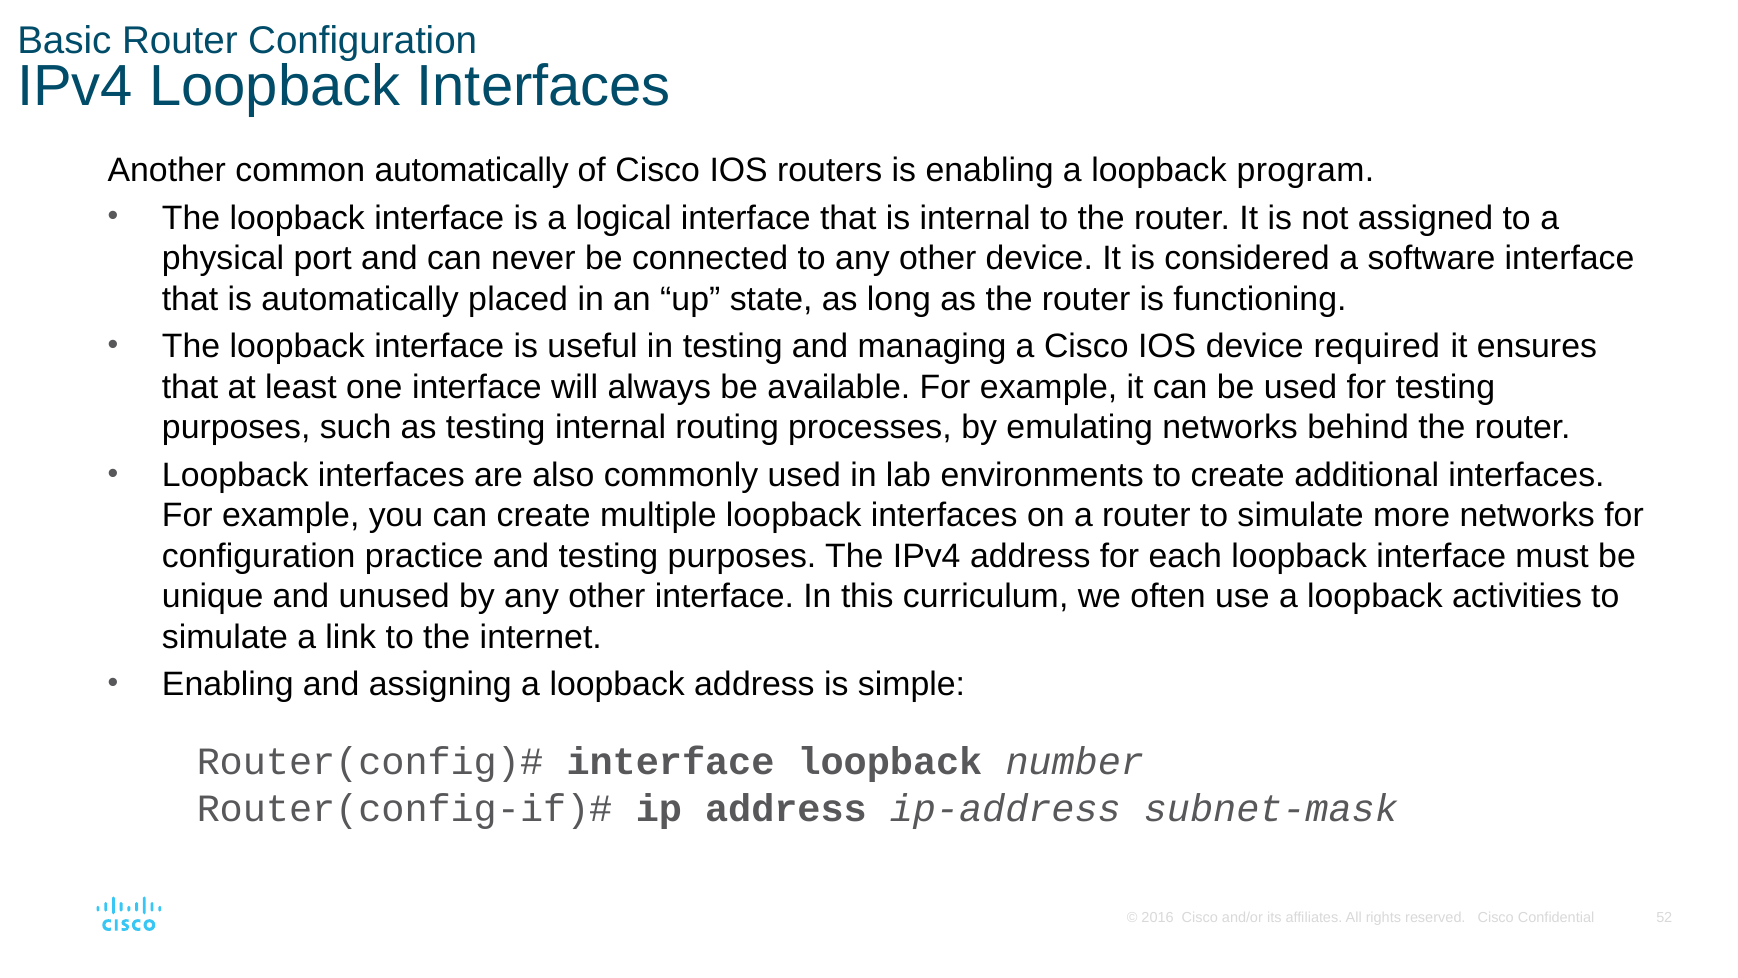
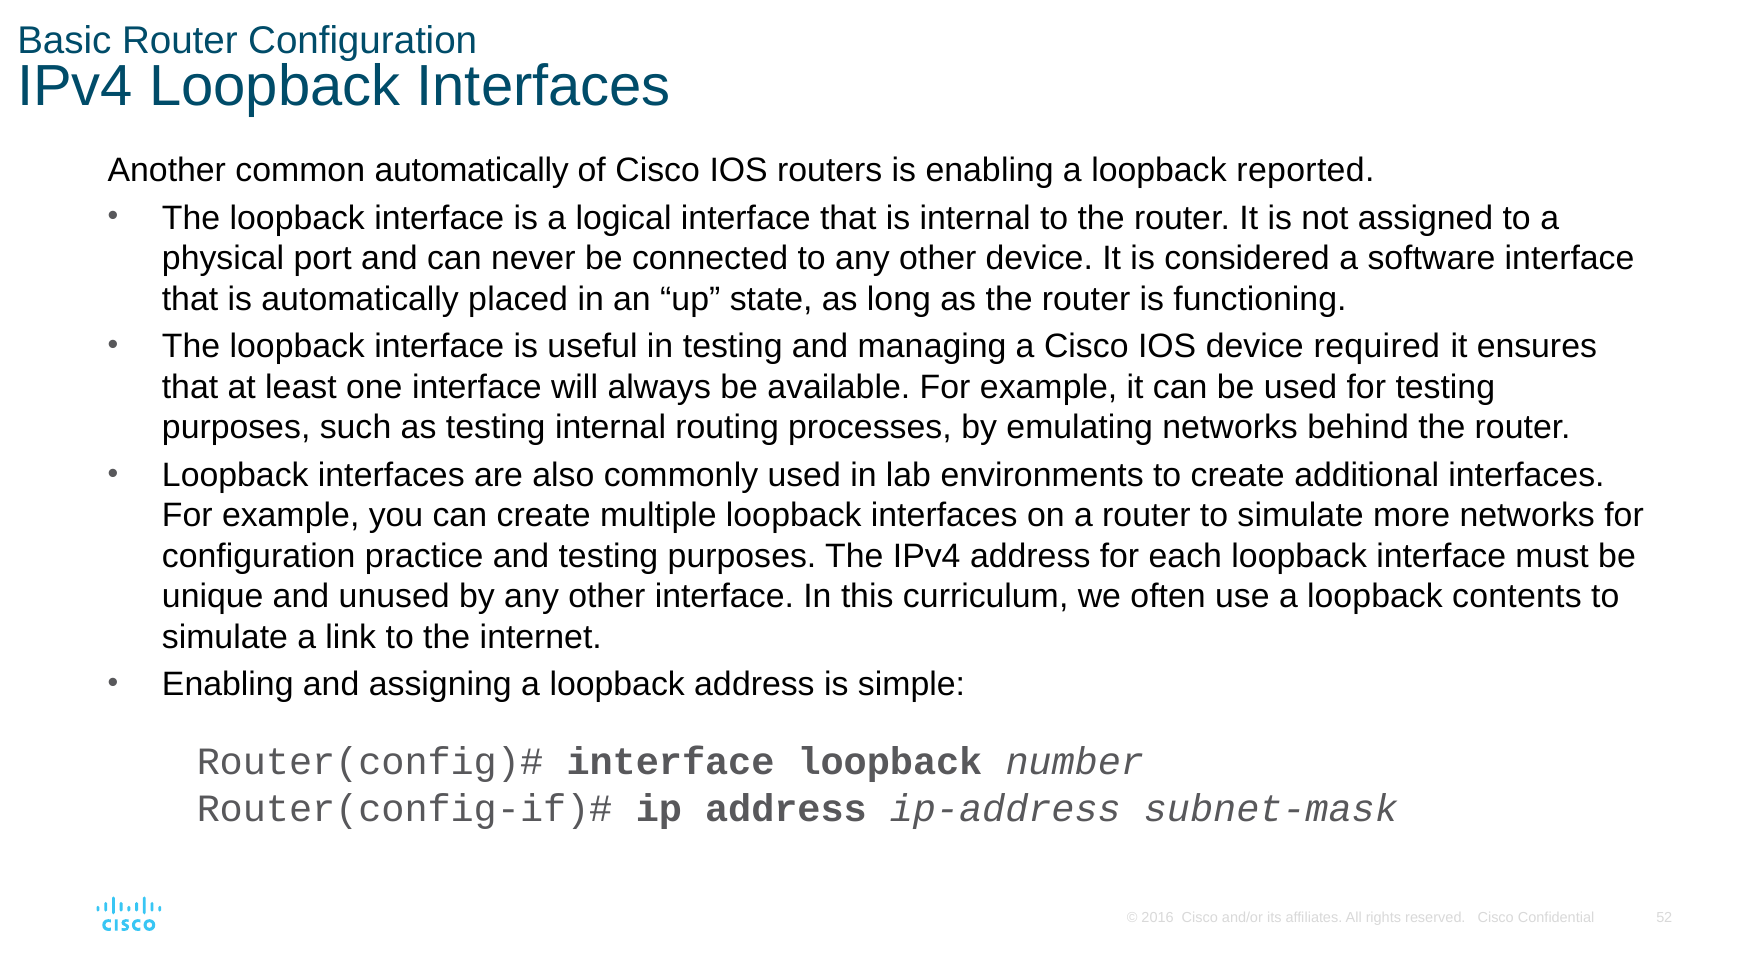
program: program -> reported (1305, 170)
activities: activities -> contents (1517, 597)
